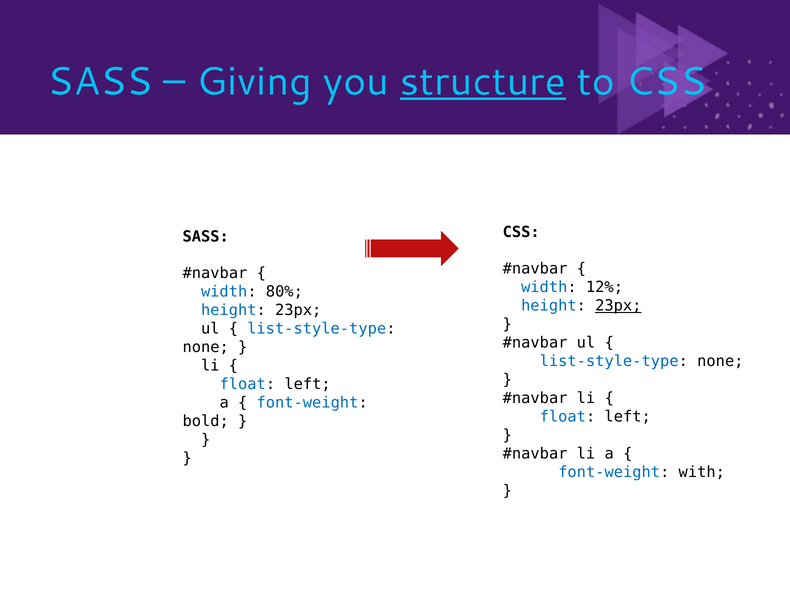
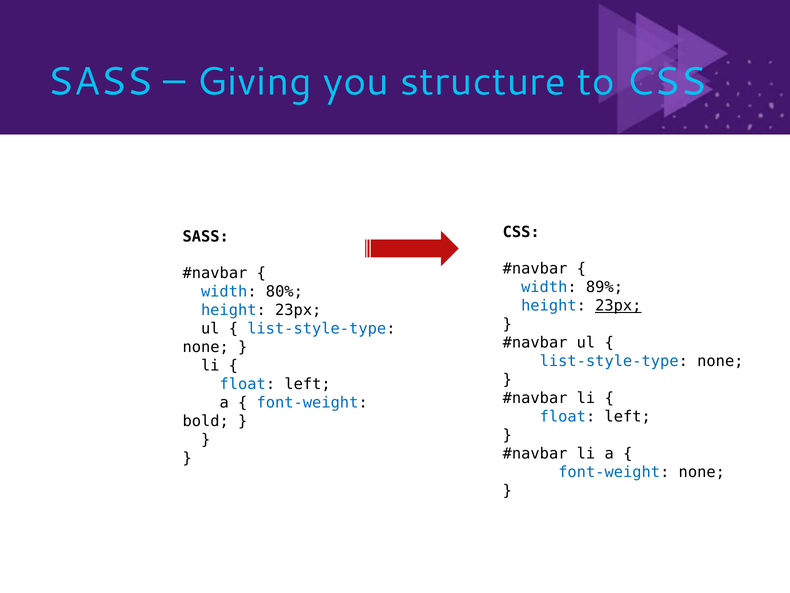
structure underline: present -> none (483, 82)
12%: 12% -> 89% (604, 287)
font-weight with: with -> none (702, 472)
